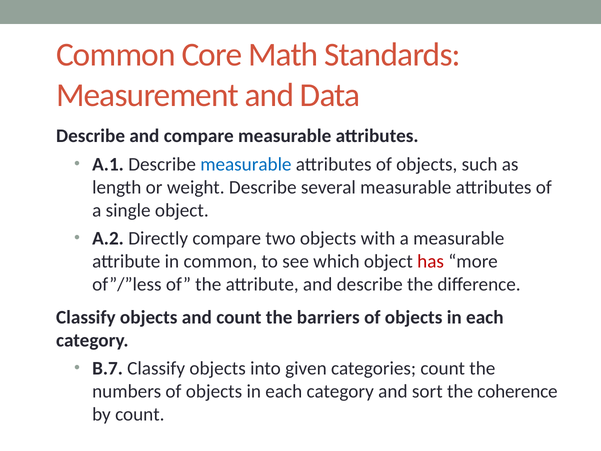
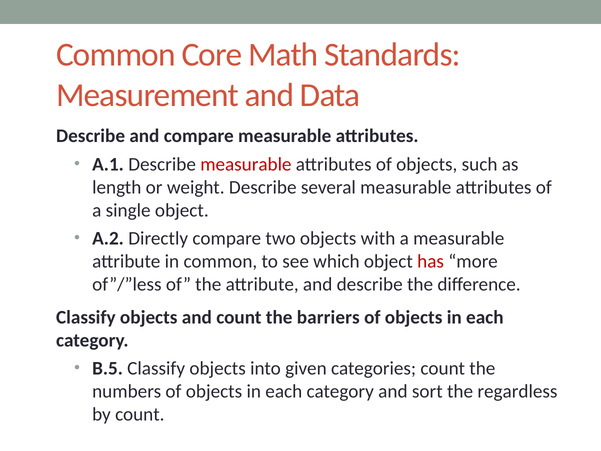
measurable colour: blue -> red (246, 164)
B.7: B.7 -> B.5 (108, 368)
coherence: coherence -> regardless (517, 391)
